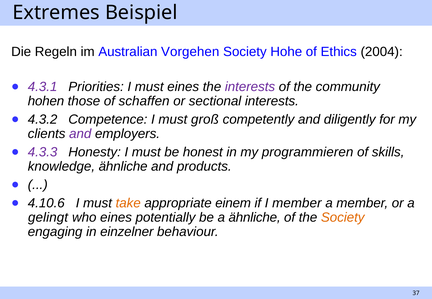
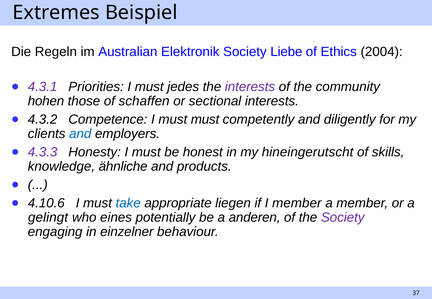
Vorgehen: Vorgehen -> Elektronik (190, 52)
Hohe: Hohe -> Liebe (286, 52)
must eines: eines -> jedes (183, 87)
must groß: groß -> must (205, 119)
and colour: purple -> blue (80, 134)
programmieren: programmieren -> hineingerutscht (308, 152)
take colour: orange -> blue (128, 203)
einem: einem -> liegen (233, 203)
a ähnliche: ähnliche -> anderen (255, 218)
Society colour: orange -> purple (343, 218)
